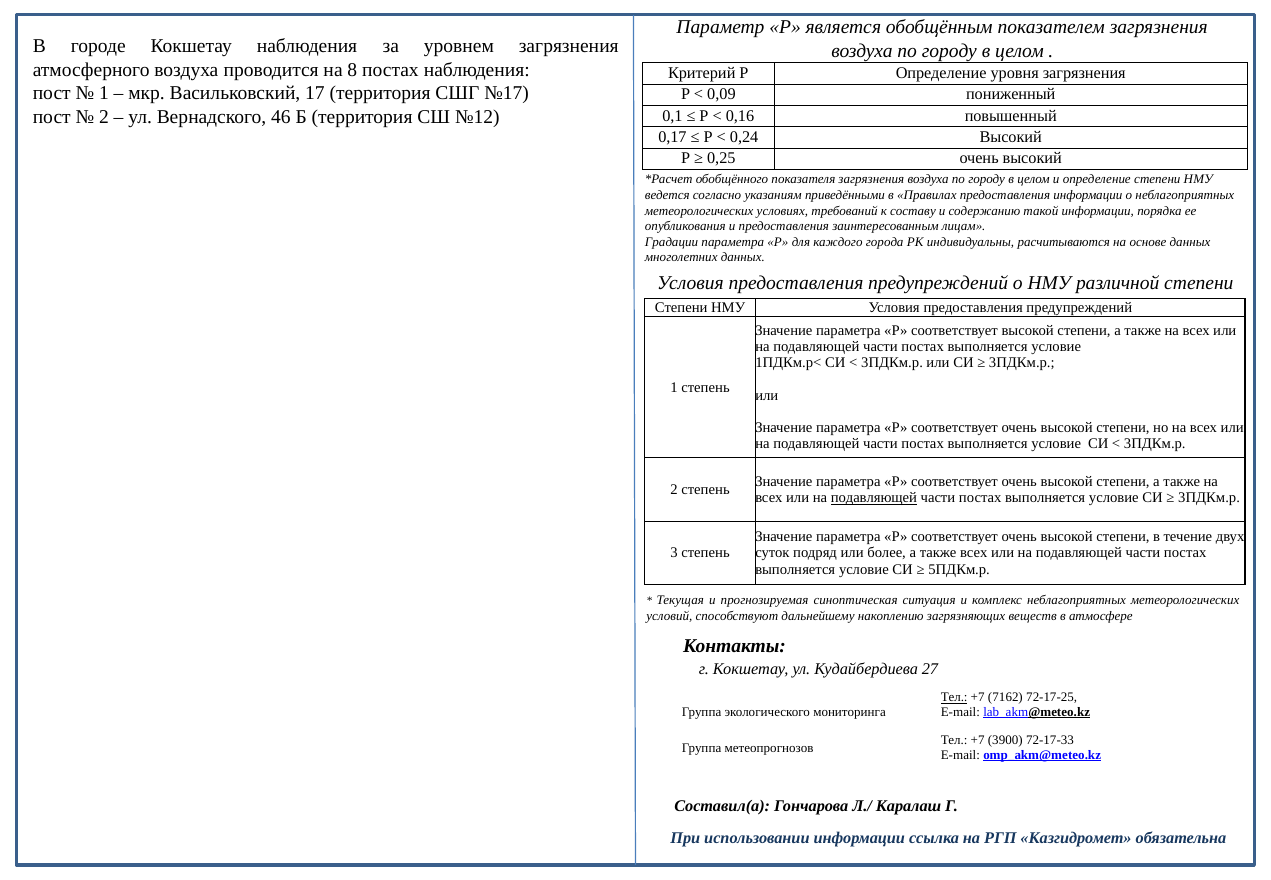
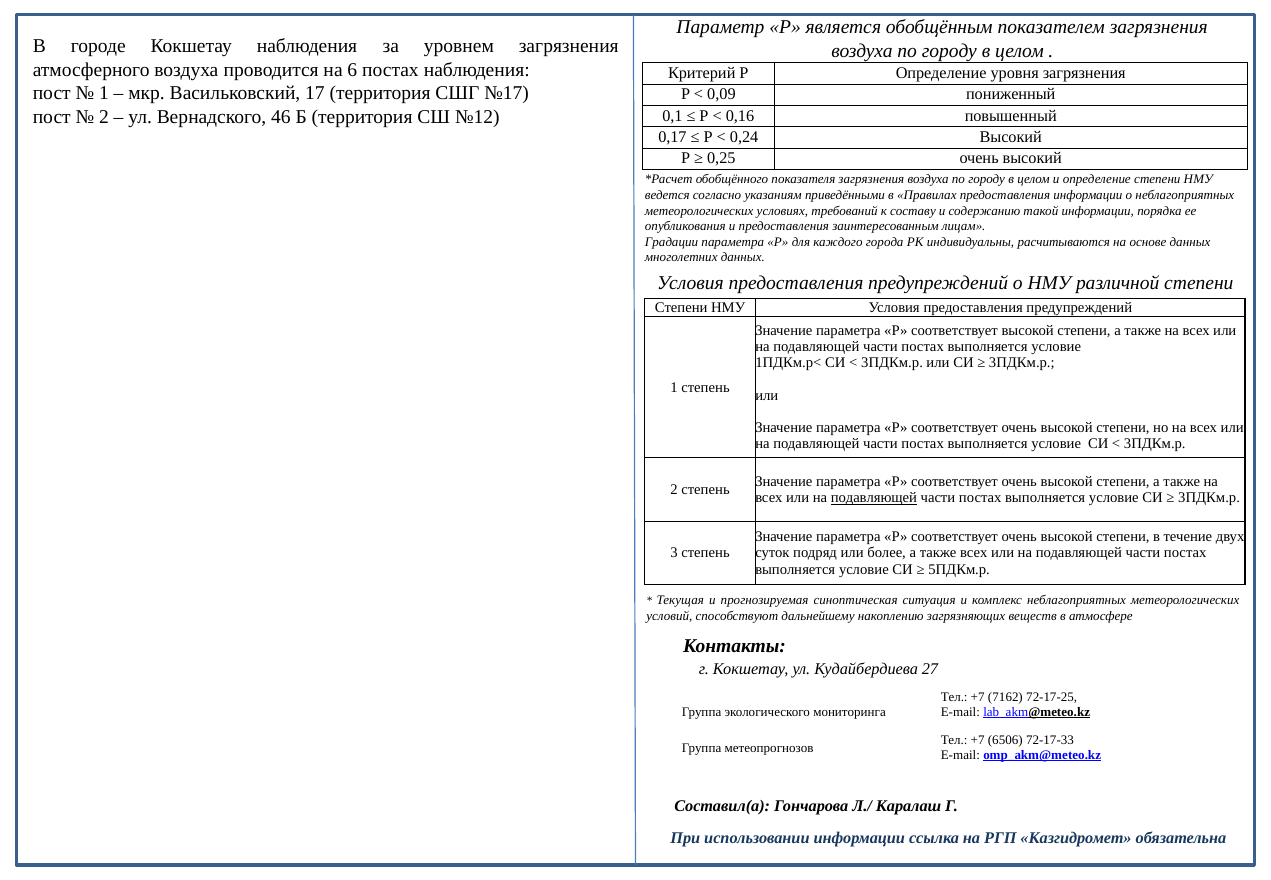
8: 8 -> 6 (352, 70)
Тел underline: present -> none (954, 697)
3900: 3900 -> 6506 (1005, 740)
